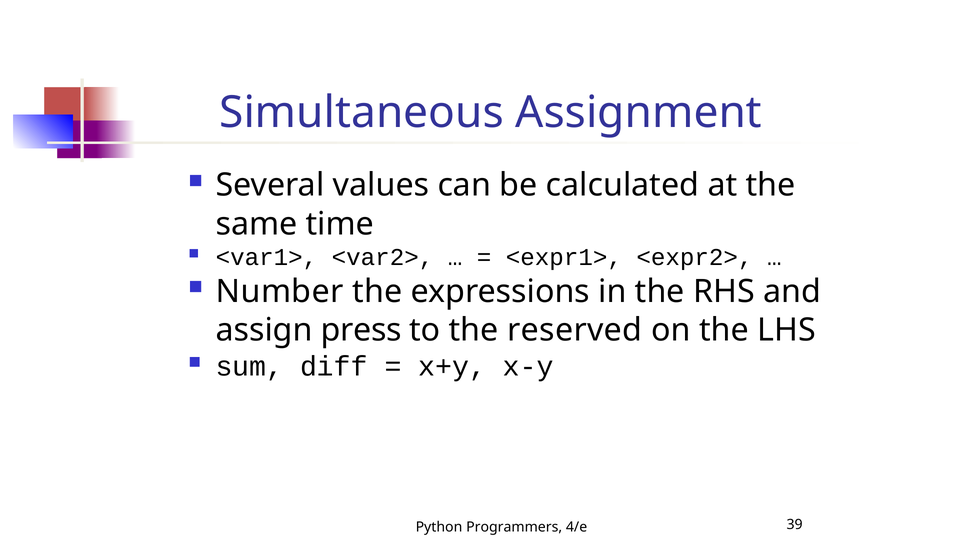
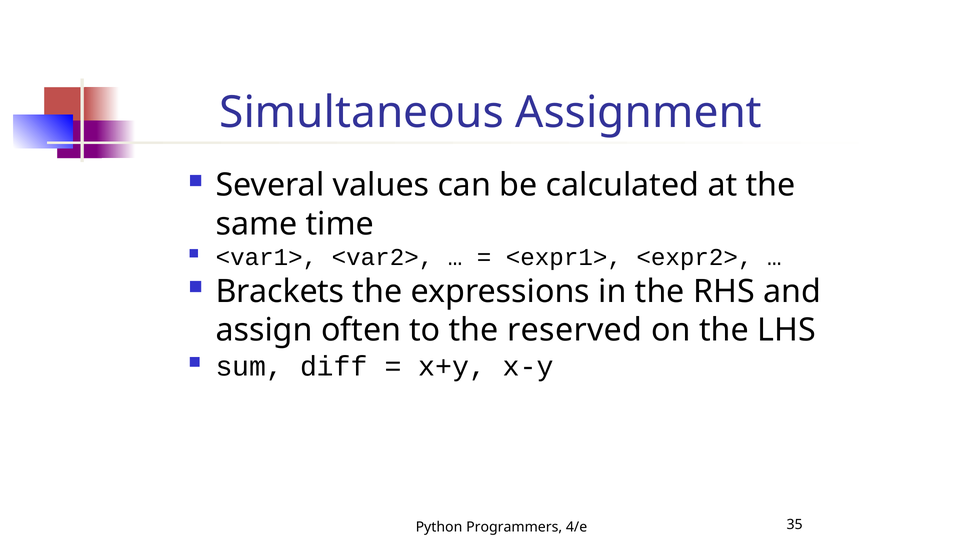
Number: Number -> Brackets (280, 292)
press: press -> often (361, 330)
39: 39 -> 35 (795, 525)
